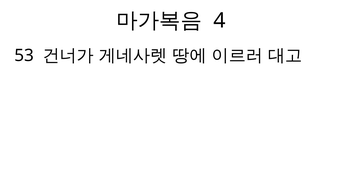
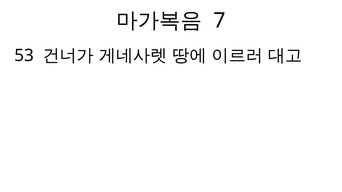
4: 4 -> 7 (219, 21)
